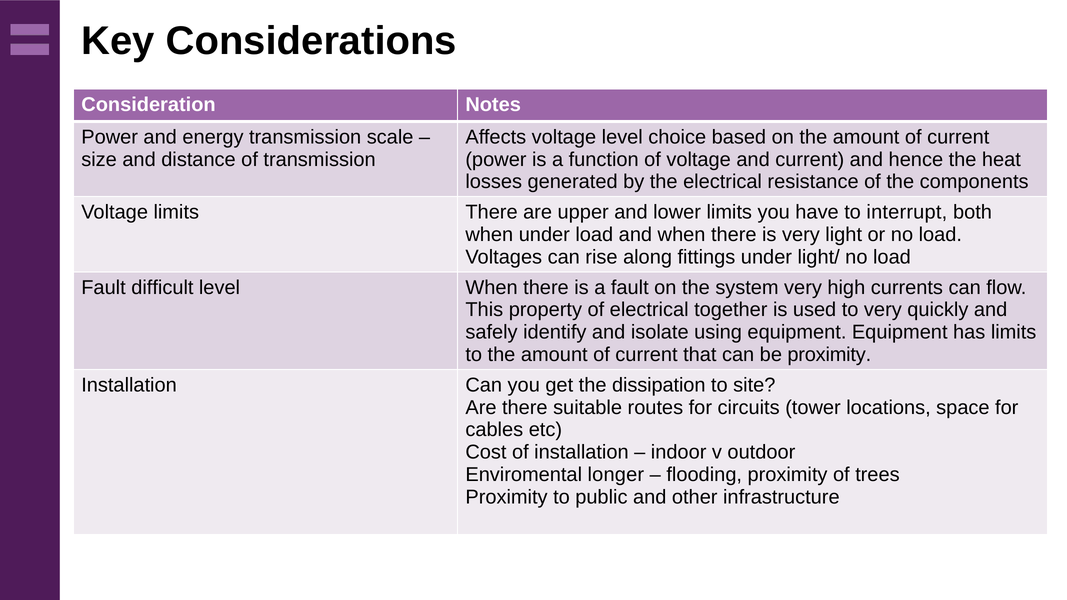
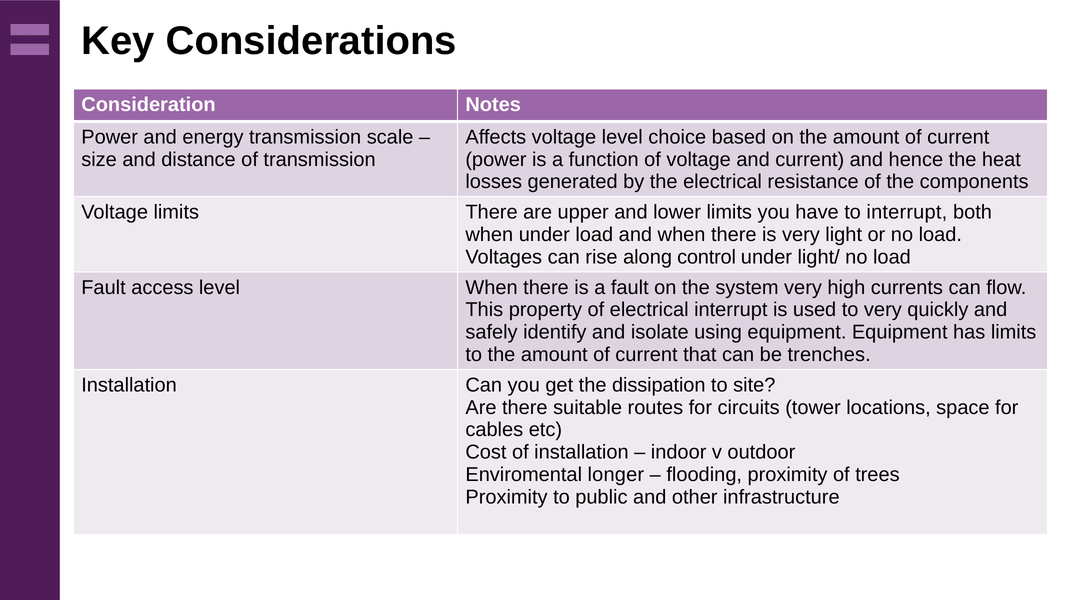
fittings: fittings -> control (707, 257)
difficult: difficult -> access (162, 288)
electrical together: together -> interrupt (731, 310)
be proximity: proximity -> trenches (829, 355)
